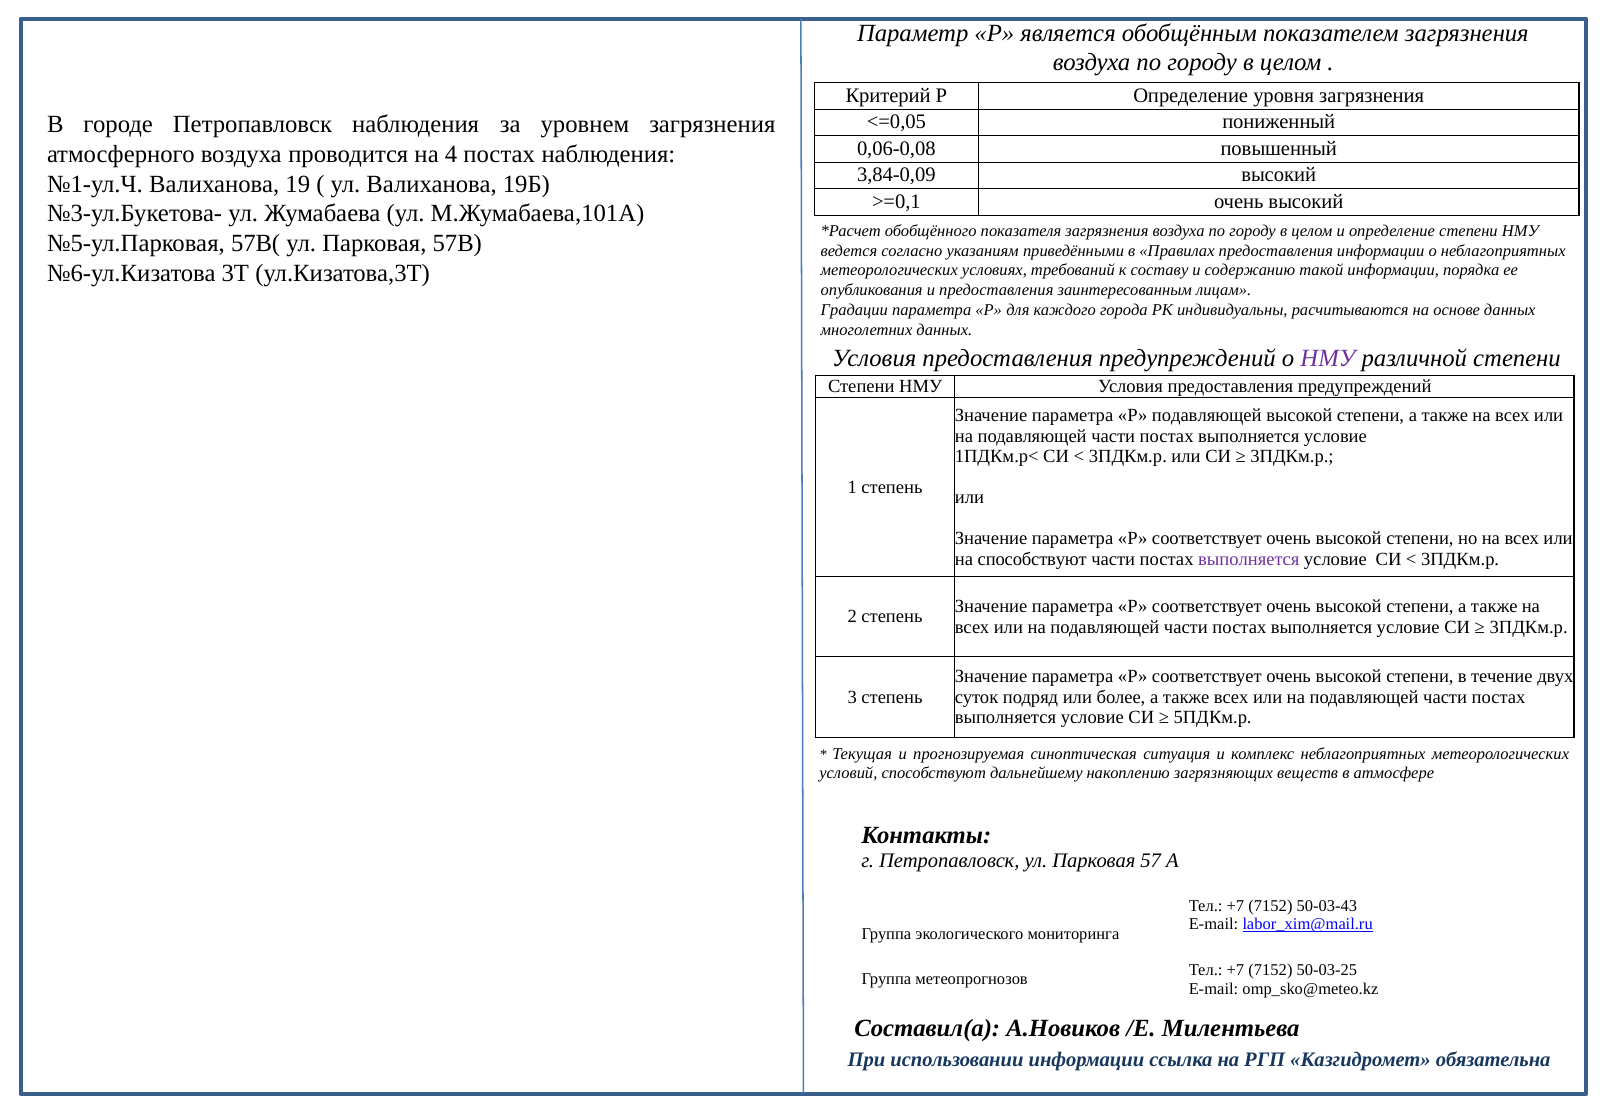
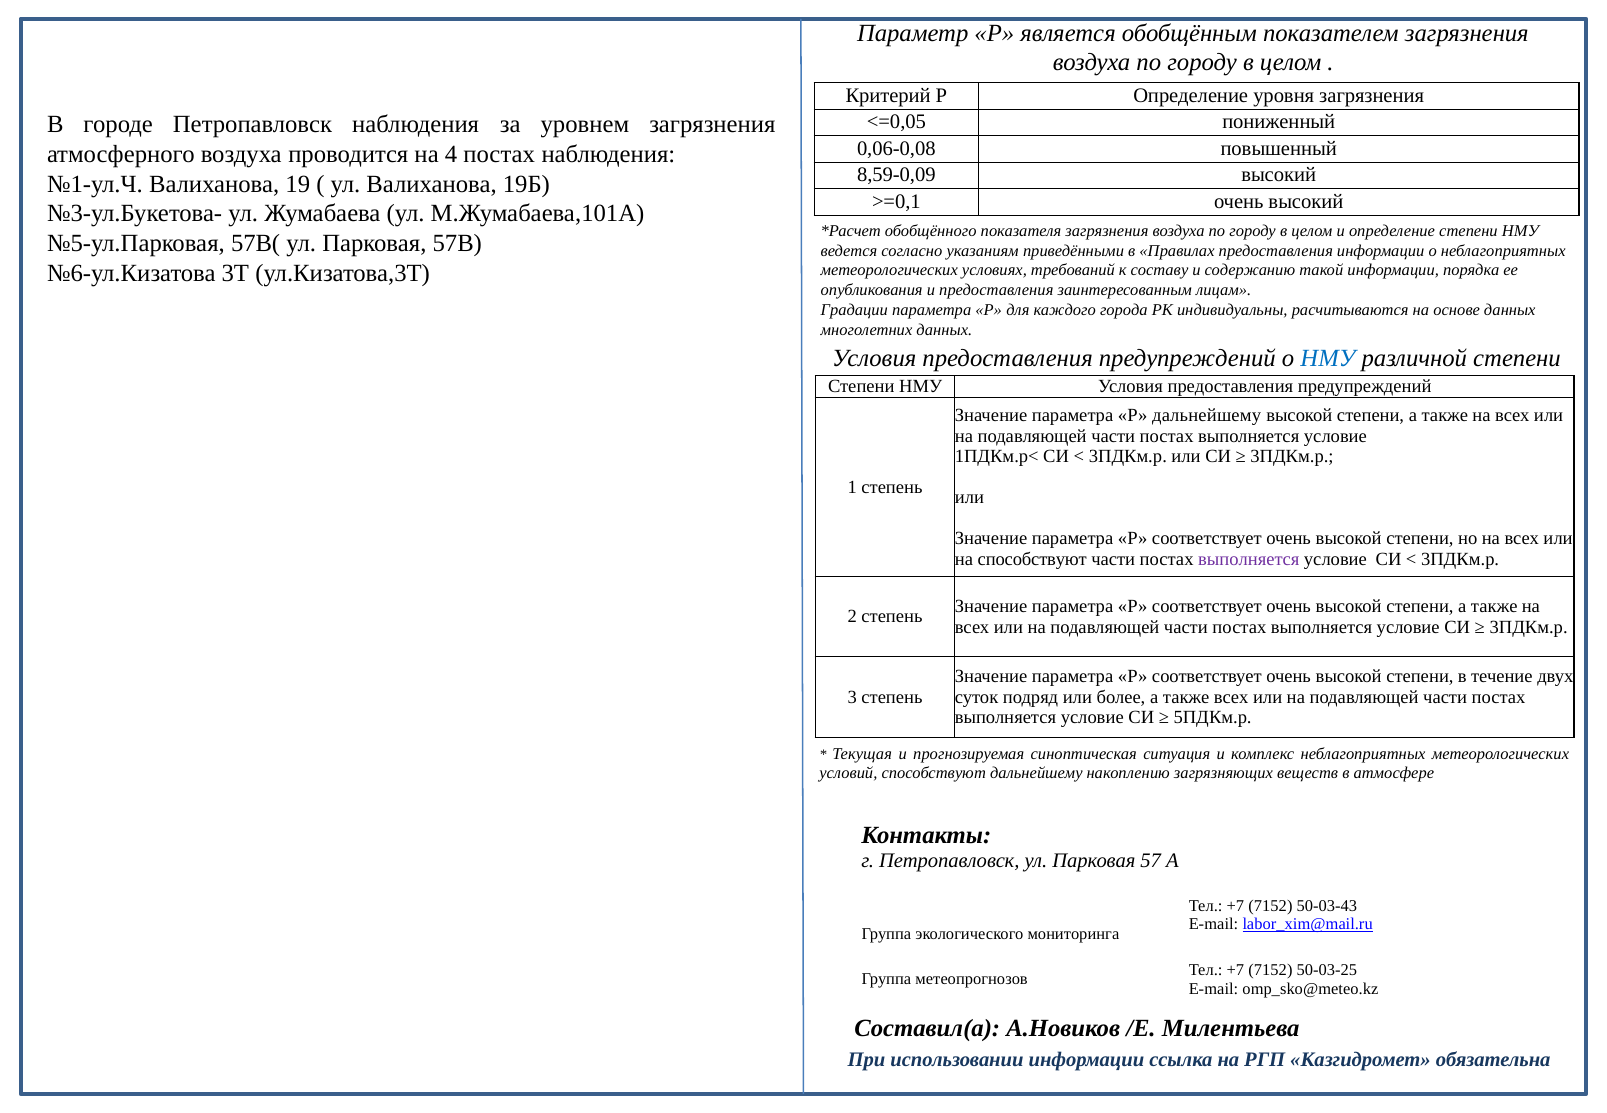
3,84-0,09: 3,84-0,09 -> 8,59-0,09 (896, 175)
НМУ colour: purple -> blue (1328, 358)
Р подавляющей: подавляющей -> дальнейшему (1207, 415)
